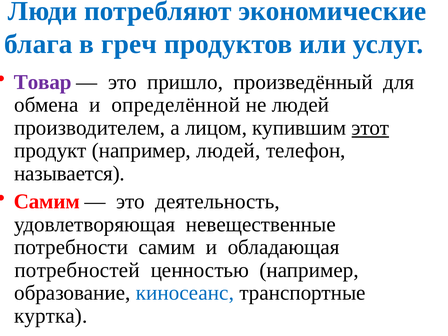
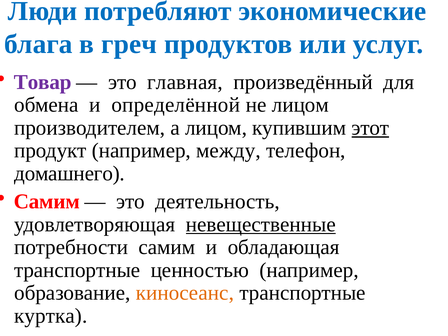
пришло: пришло -> главная (185, 82)
не людей: людей -> лицом (300, 105)
например людей: людей -> между (228, 151)
называется: называется -> домашнего (70, 173)
невещественные underline: none -> present (261, 224)
потребностей: потребностей -> транспортные (77, 270)
киносеанс colour: blue -> orange (185, 293)
